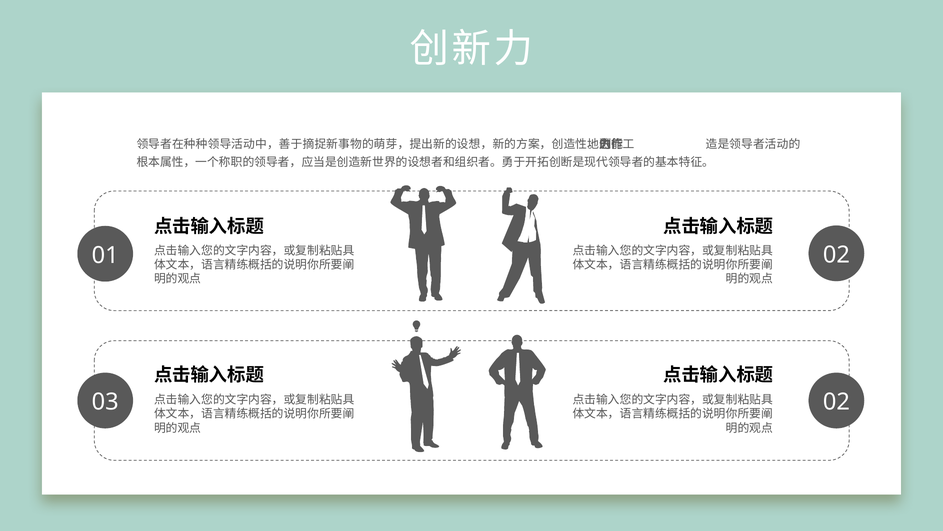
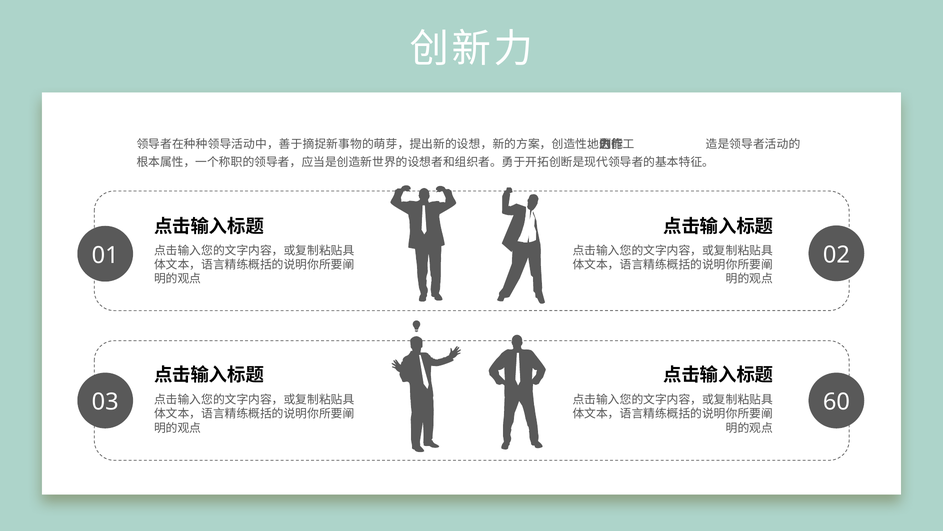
03 02: 02 -> 60 (836, 402)
